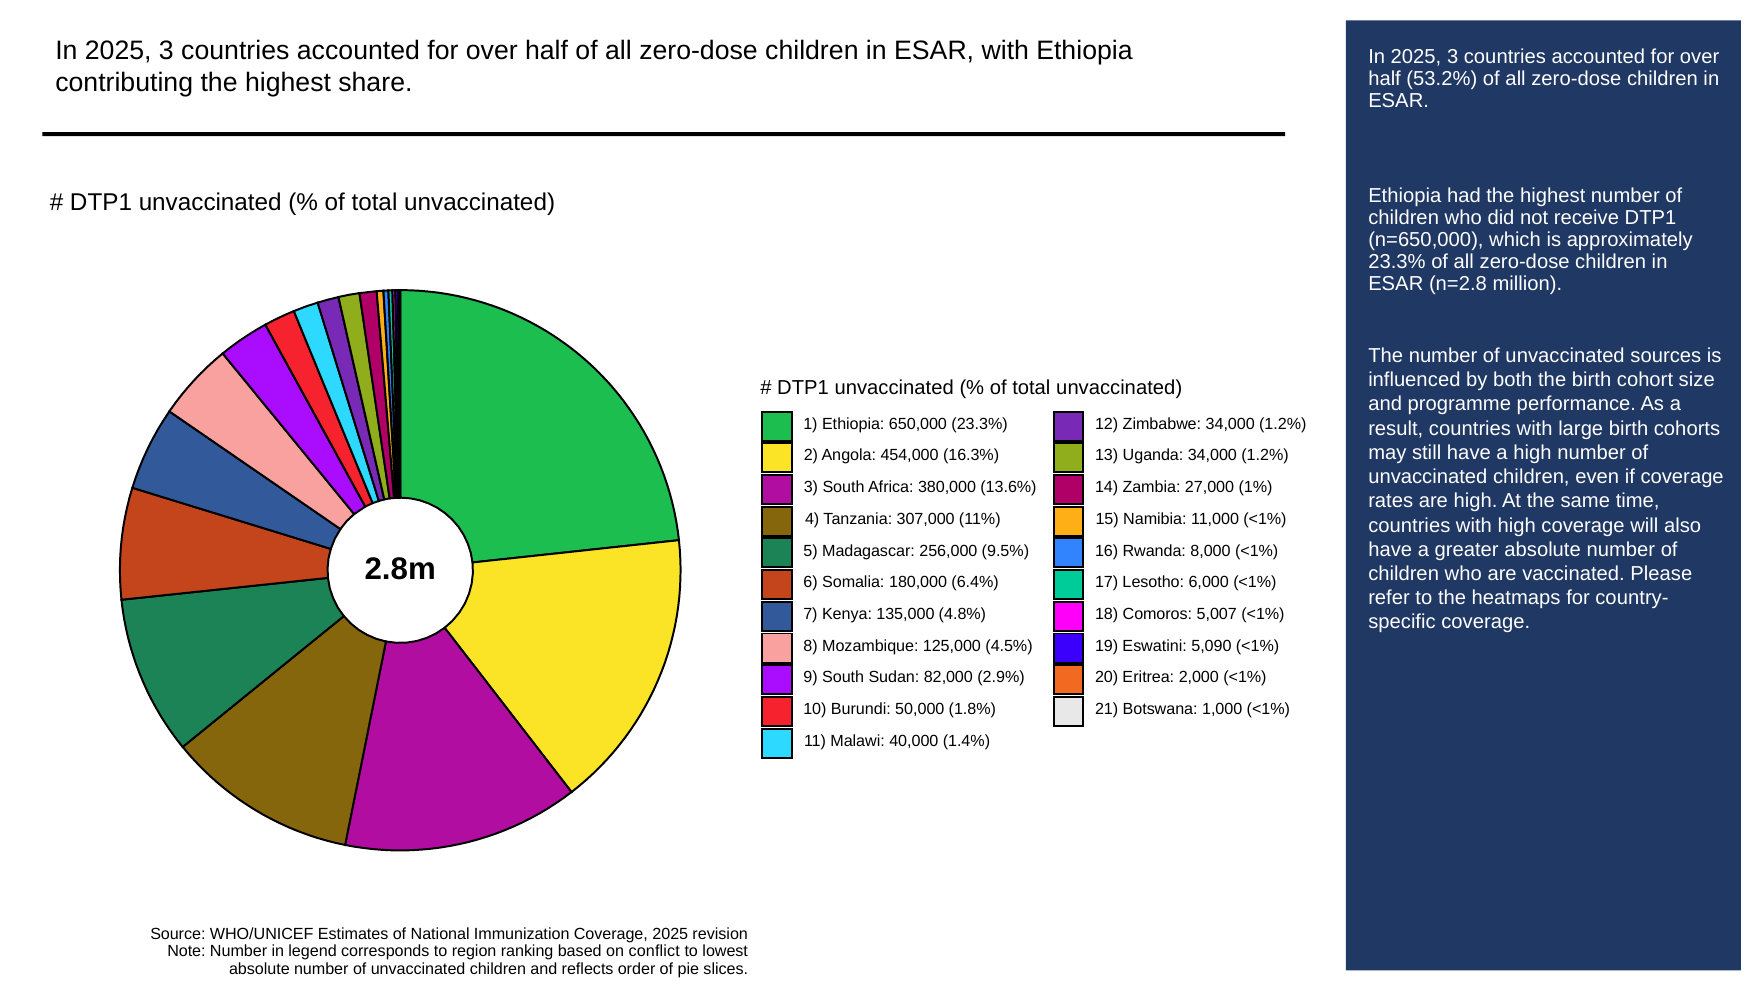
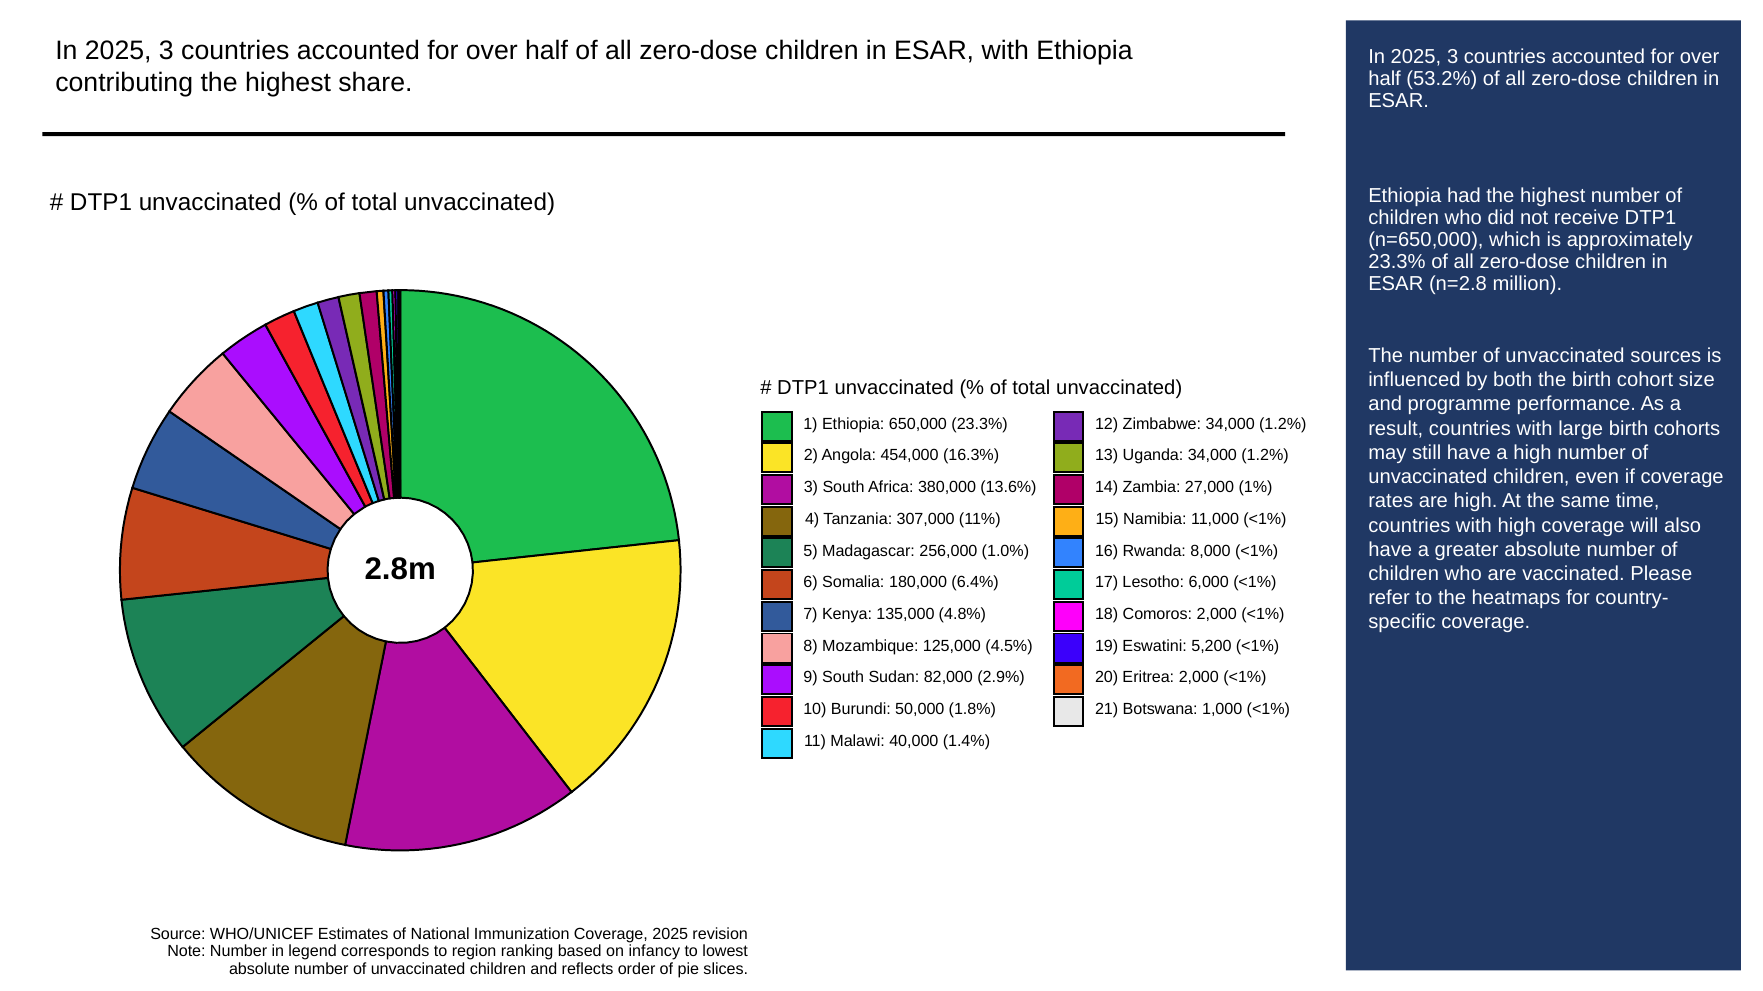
9.5%: 9.5% -> 1.0% (1005, 551)
Comoros 5,007: 5,007 -> 2,000 (1217, 615)
5,090: 5,090 -> 5,200 (1211, 646)
conflict: conflict -> infancy (654, 952)
